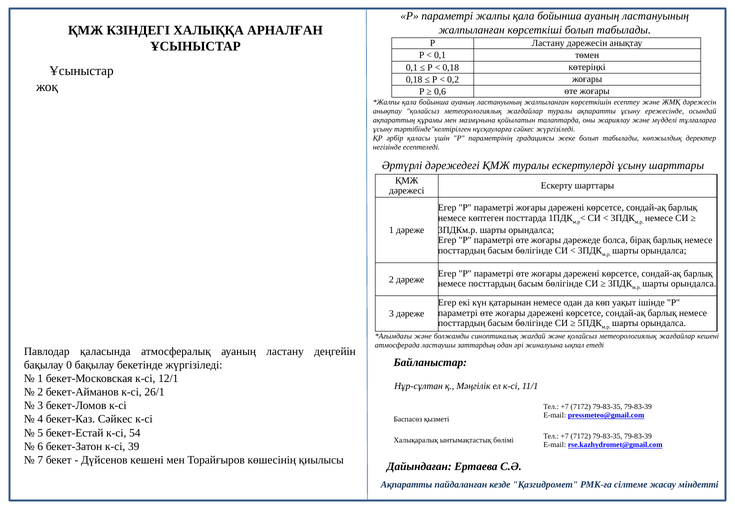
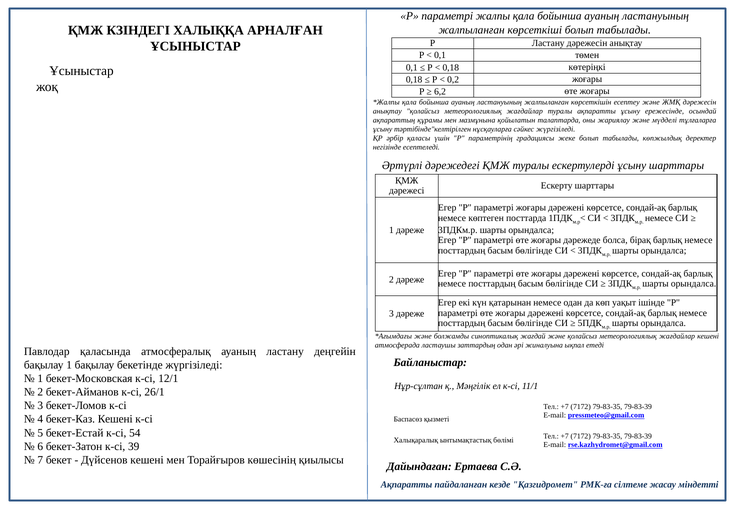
0,6: 0,6 -> 6,2 (440, 92)
бақылау 0: 0 -> 1 (69, 365)
бекет-Каз Сәйкес: Сәйкес -> Кешені (115, 419)
